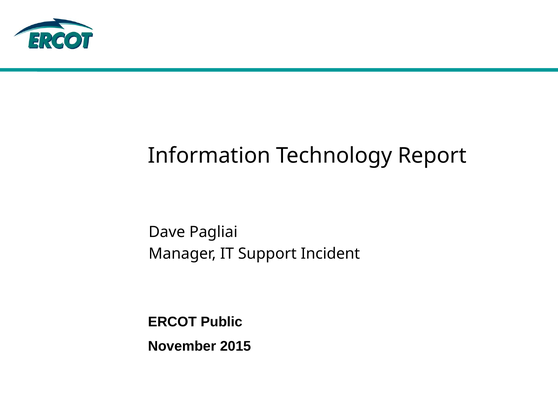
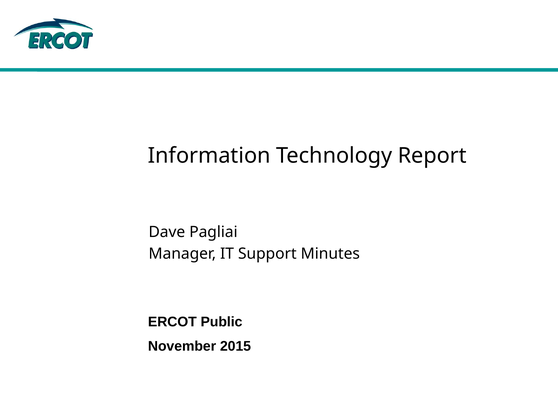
Incident: Incident -> Minutes (330, 253)
